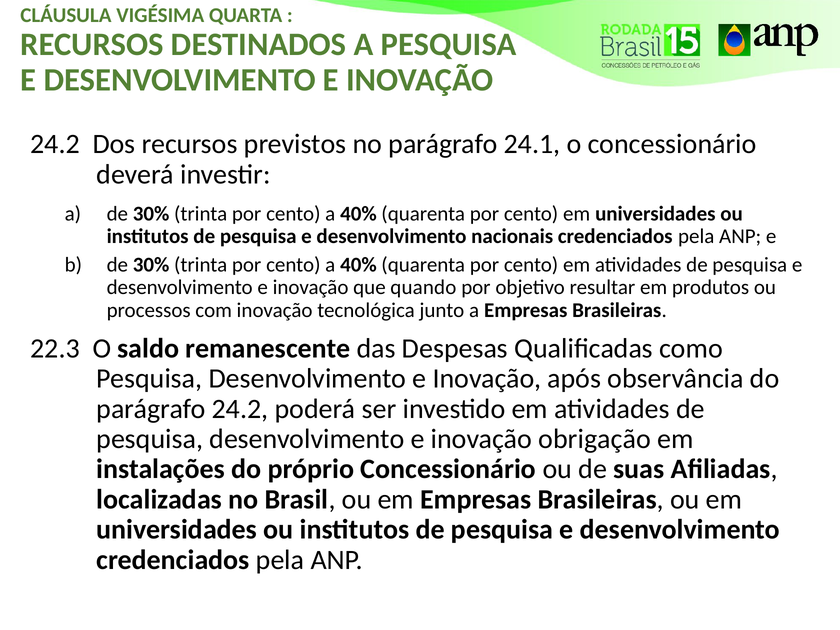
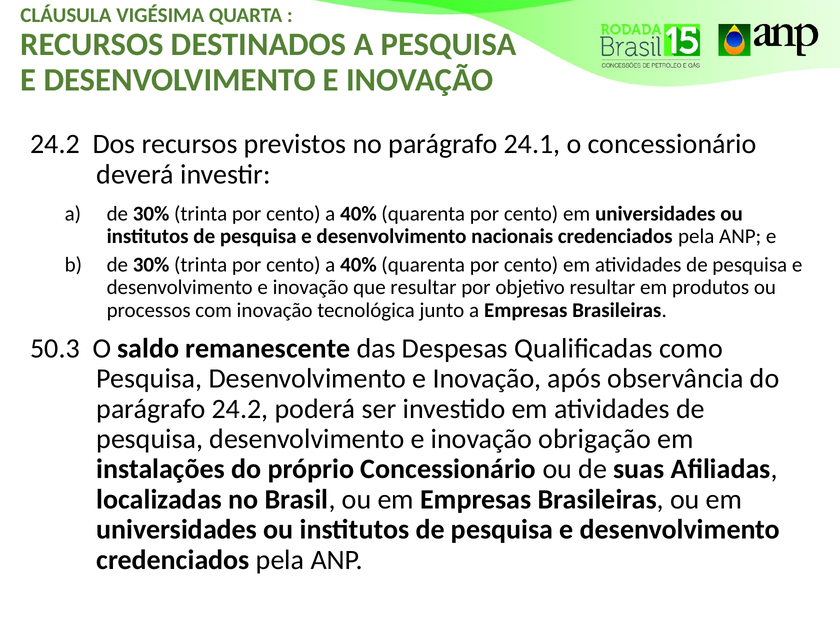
que quando: quando -> resultar (423, 288)
22.3: 22.3 -> 50.3 (55, 348)
